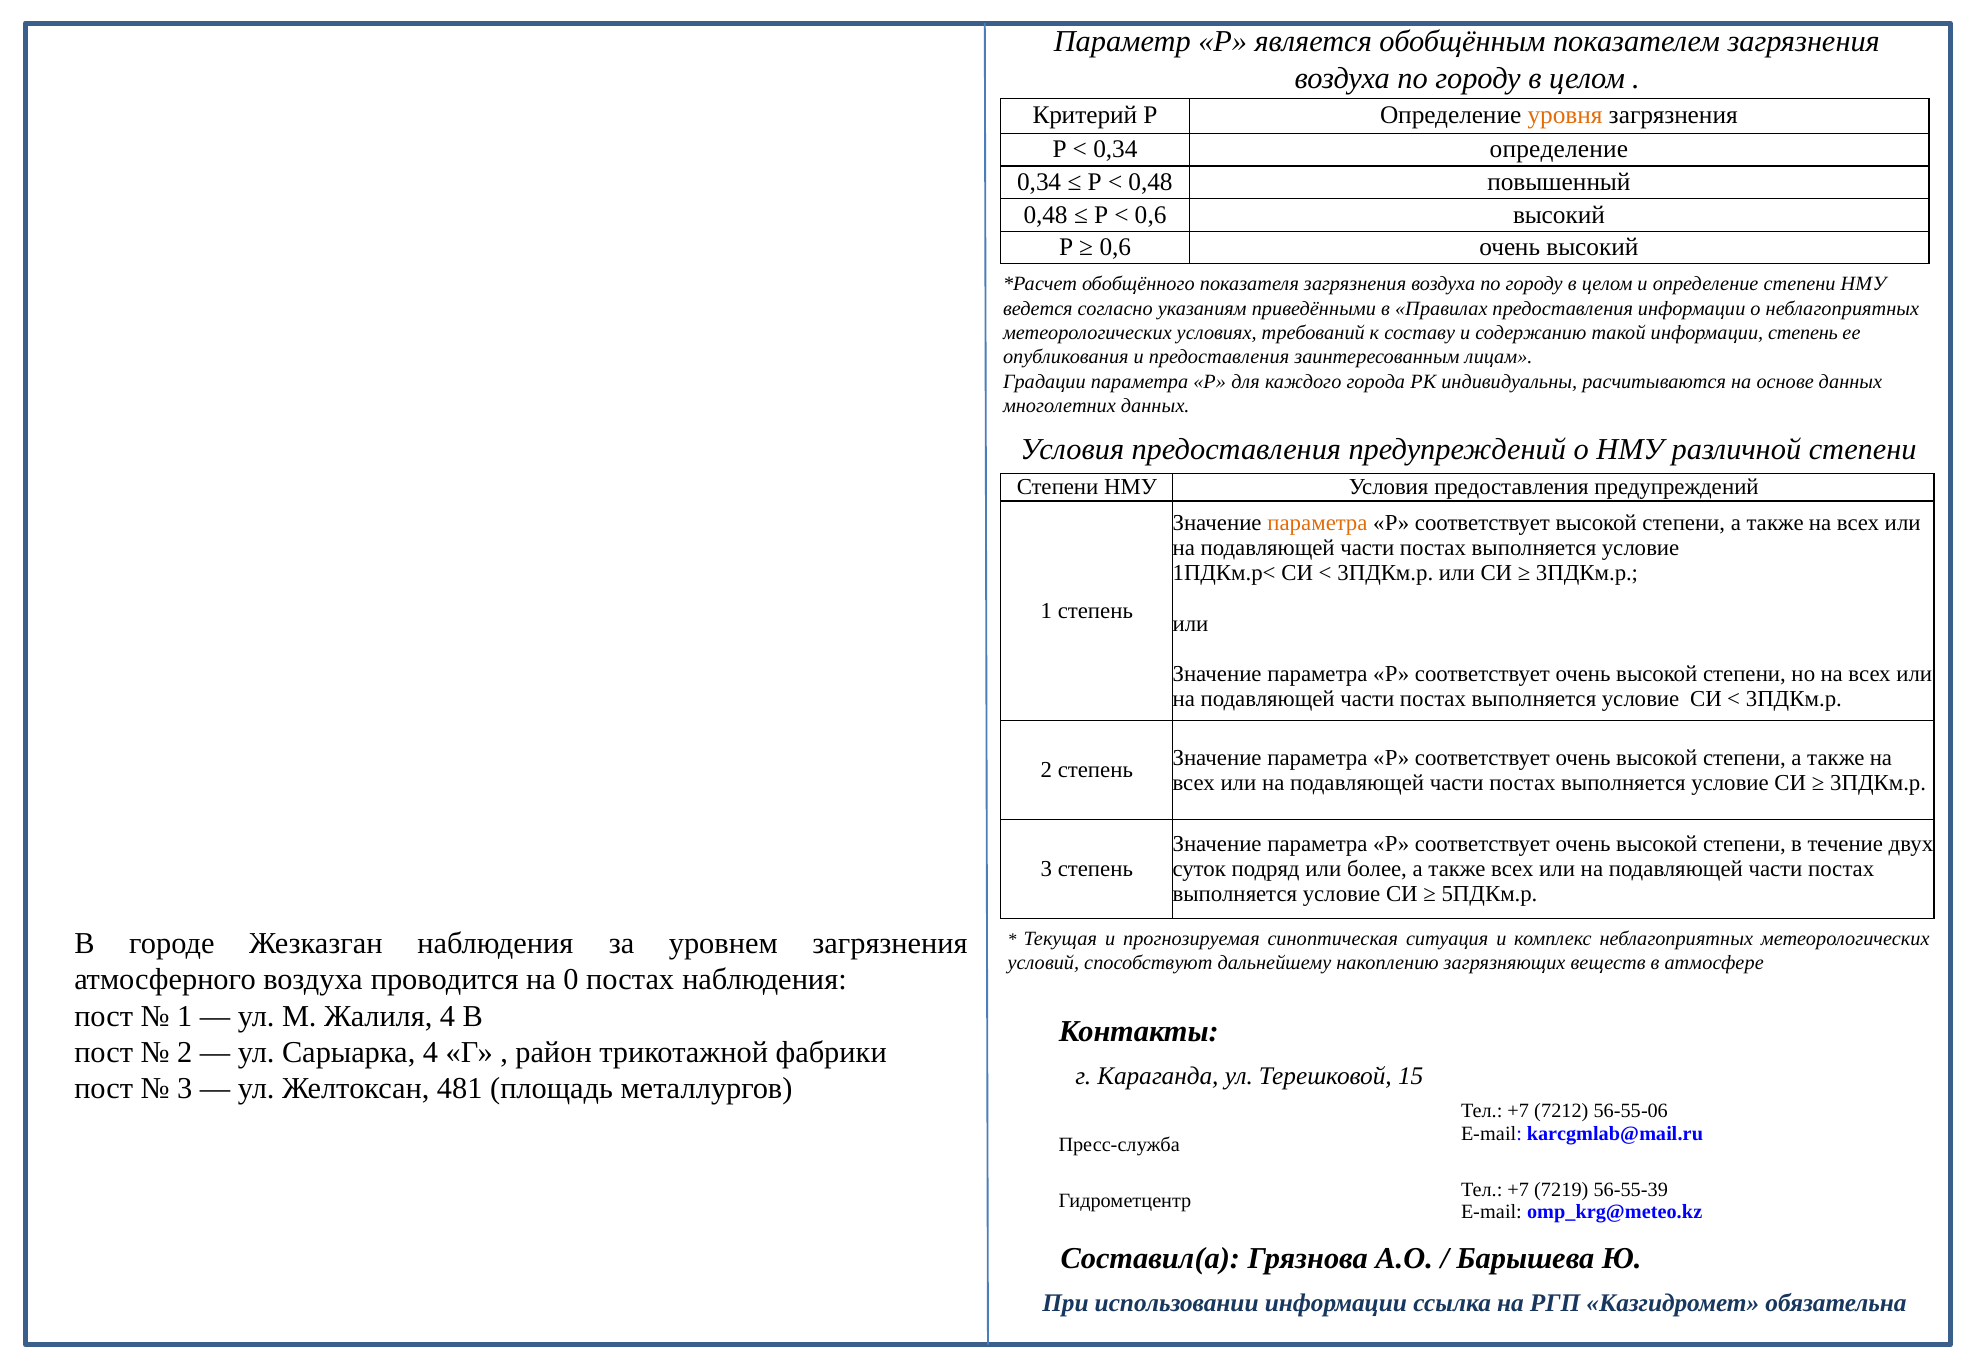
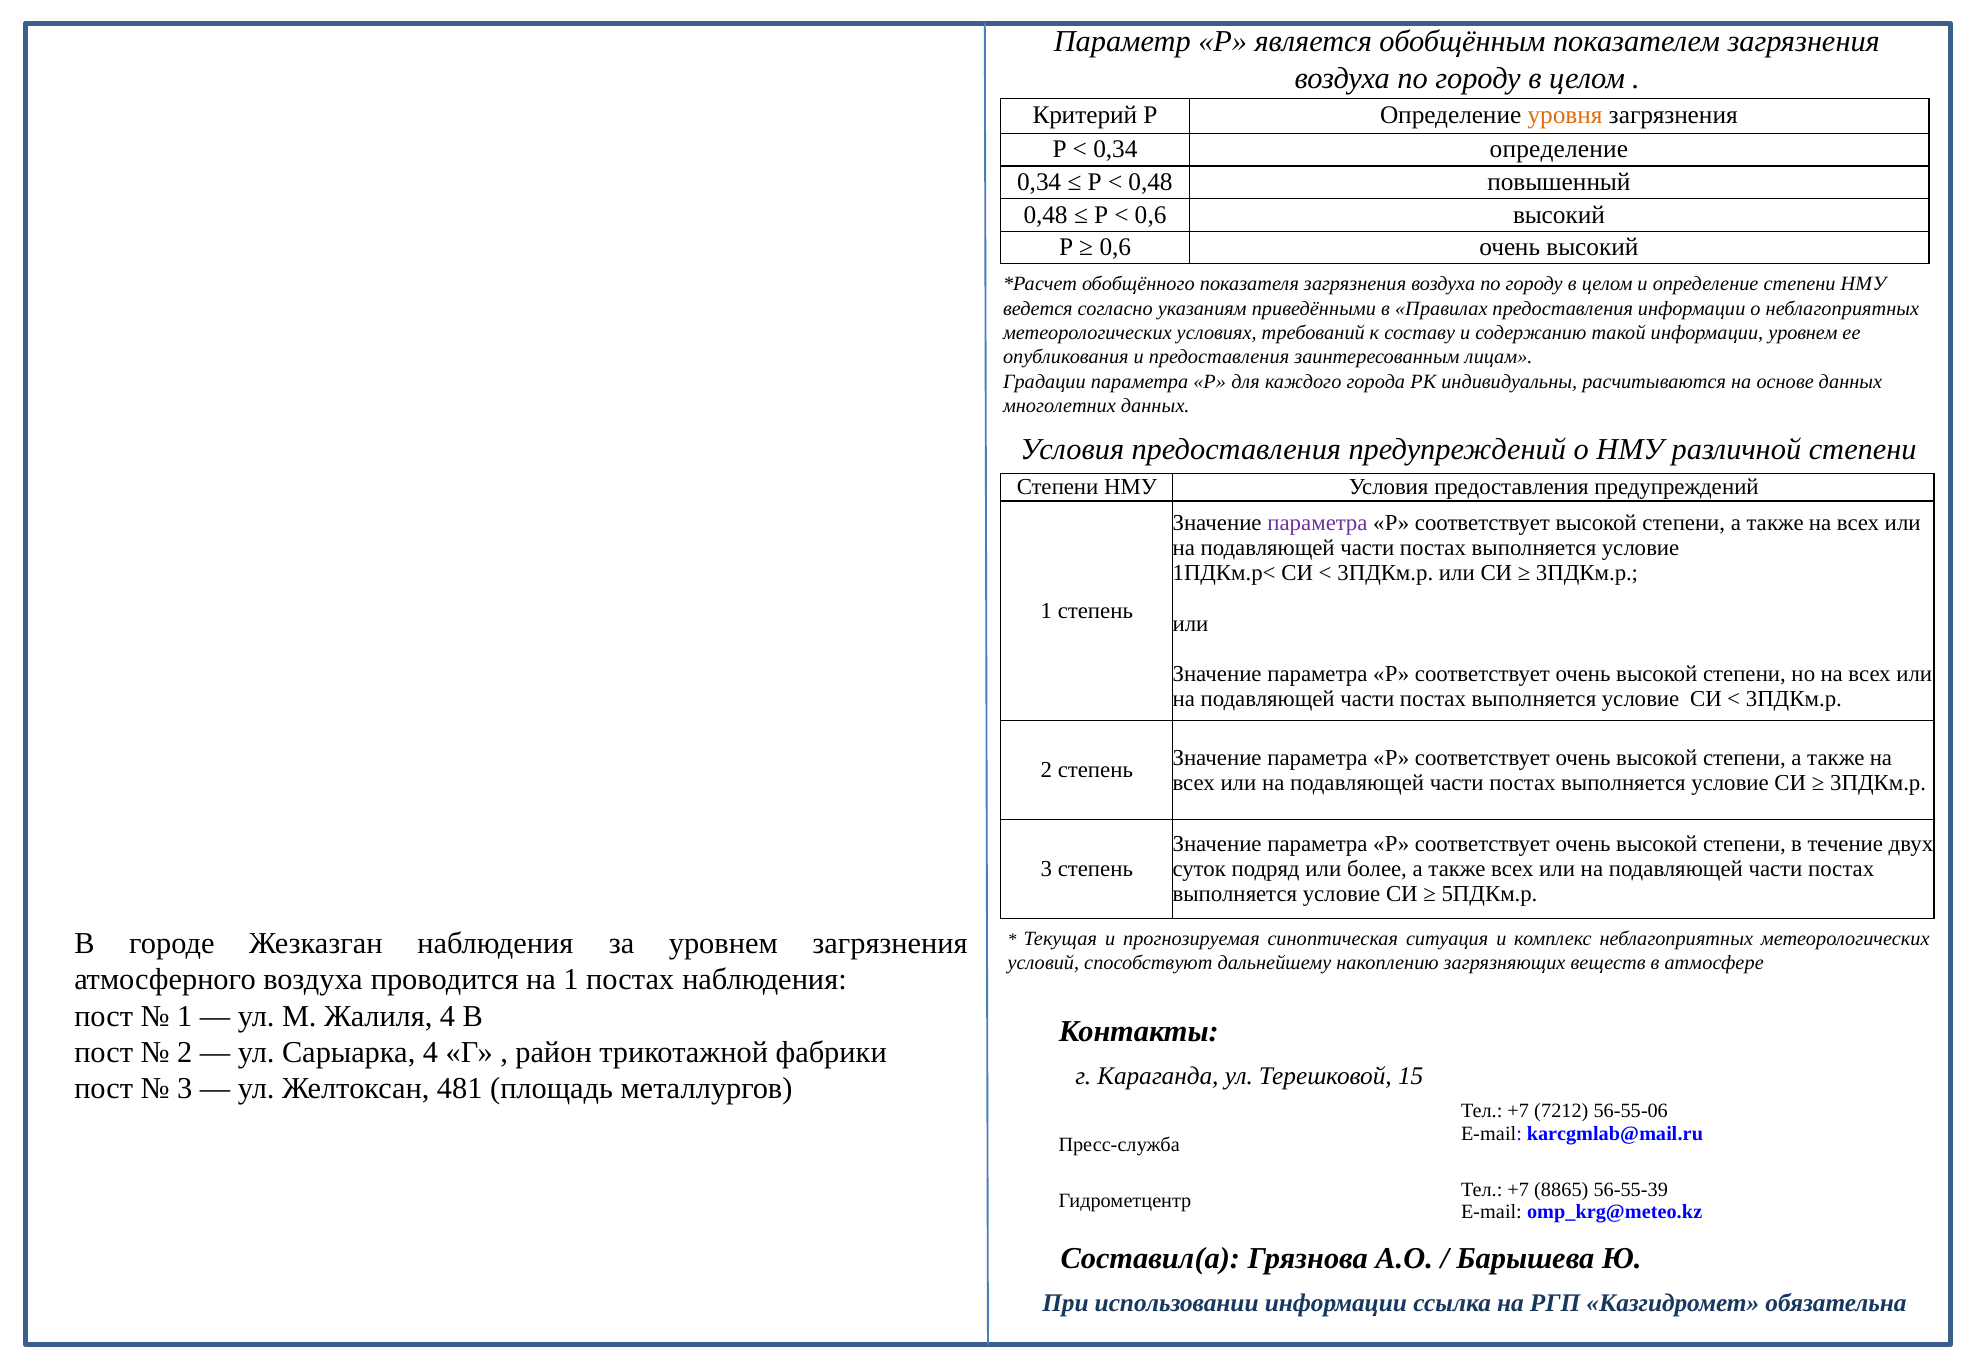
информации степень: степень -> уровнем (1803, 333)
параметра colour: orange -> purple (1317, 522)
на 0: 0 -> 1 (571, 980)
7219: 7219 -> 8865 (1561, 1190)
